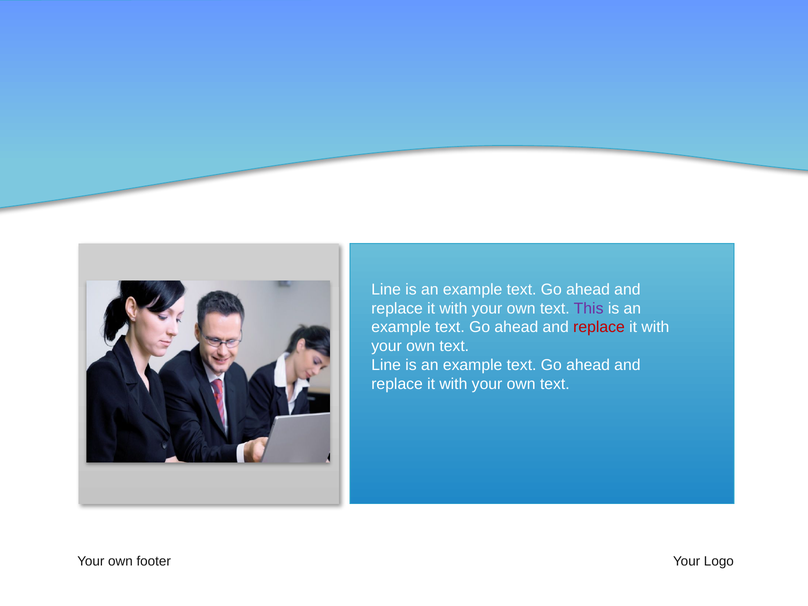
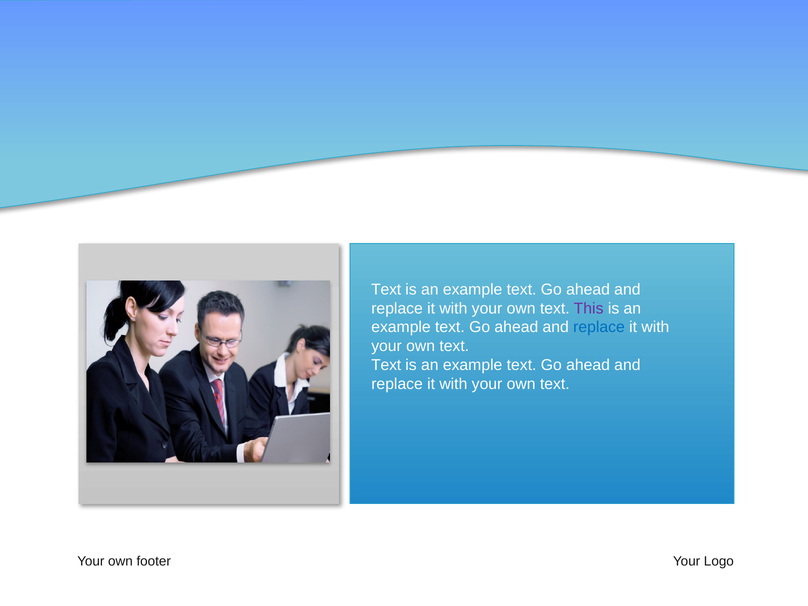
Line: Line -> Text (386, 290)
replace colour: red -> blue (599, 327)
Line: Line -> Text (386, 365)
